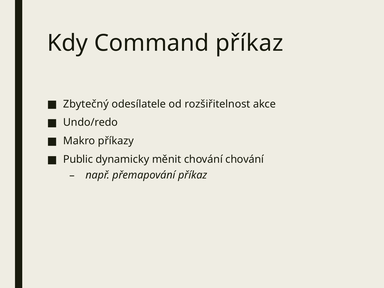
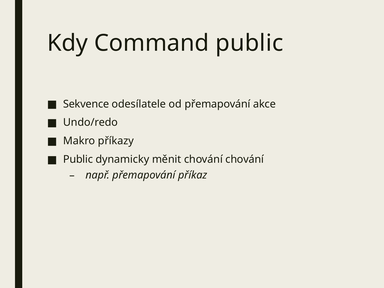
Command příkaz: příkaz -> public (249, 43)
Zbytečný: Zbytečný -> Sekvence (86, 104)
od rozšiřitelnost: rozšiřitelnost -> přemapování (217, 104)
